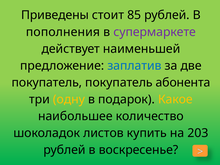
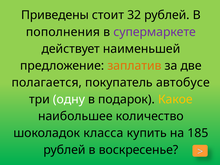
85: 85 -> 32 (134, 15)
заплатив colour: blue -> orange (134, 66)
покупатель: покупатель -> полагается (47, 83)
абонента: абонента -> автобусе (183, 83)
одну colour: yellow -> white (69, 99)
листов: листов -> класса (103, 133)
203: 203 -> 185 (198, 133)
